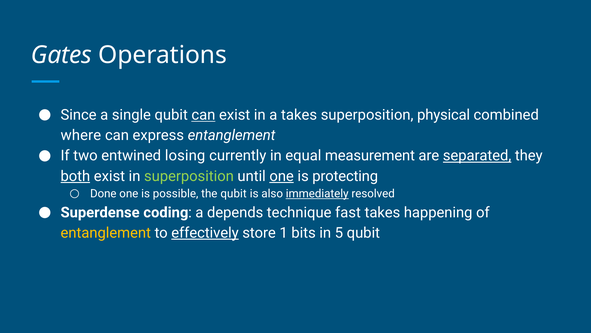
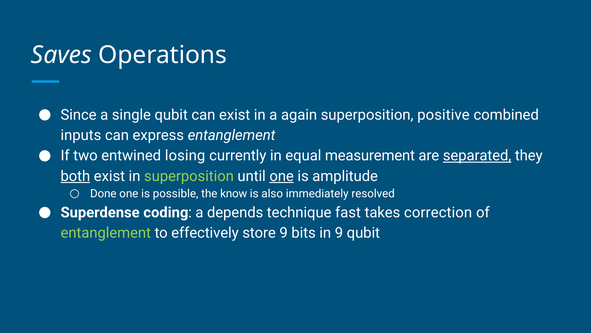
Gates: Gates -> Saves (61, 55)
can underline: present -> none (203, 115)
a takes: takes -> again (299, 115)
physical: physical -> positive (443, 115)
where: where -> inputs (81, 135)
protecting: protecting -> amplitude (345, 176)
the qubit: qubit -> know (234, 193)
immediately underline: present -> none (317, 193)
happening: happening -> correction (438, 212)
entanglement colour: yellow -> light green (106, 233)
effectively underline: present -> none (205, 233)
store 1: 1 -> 9 (284, 233)
in 5: 5 -> 9 (339, 233)
